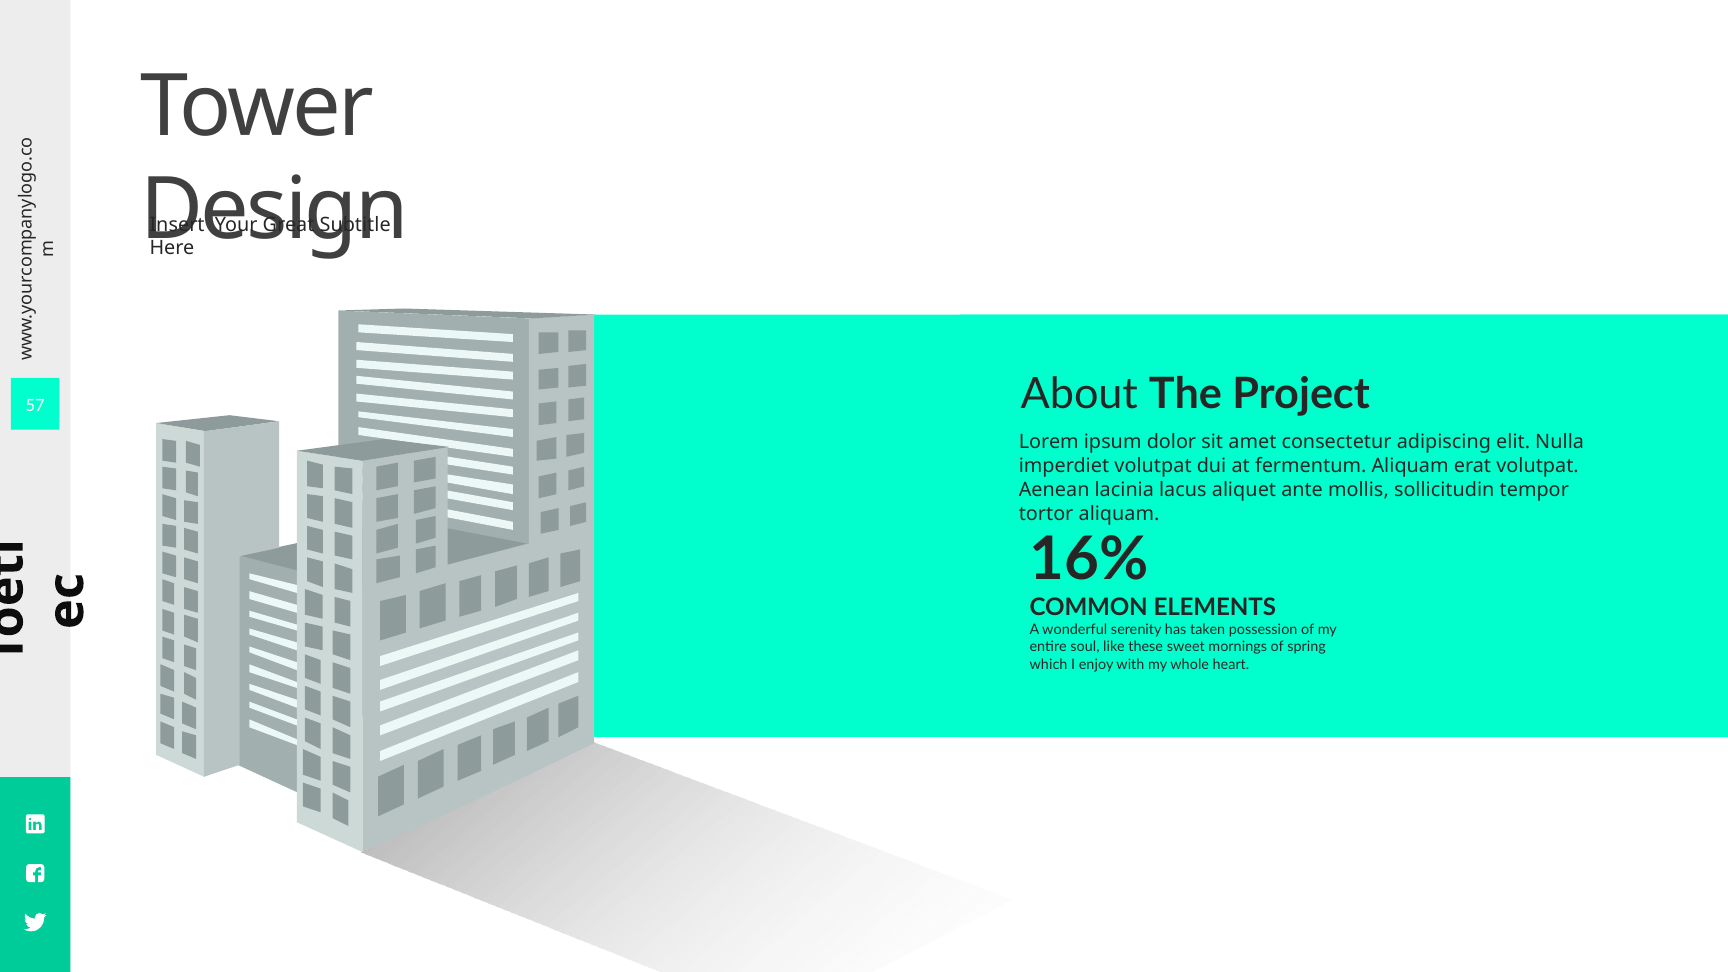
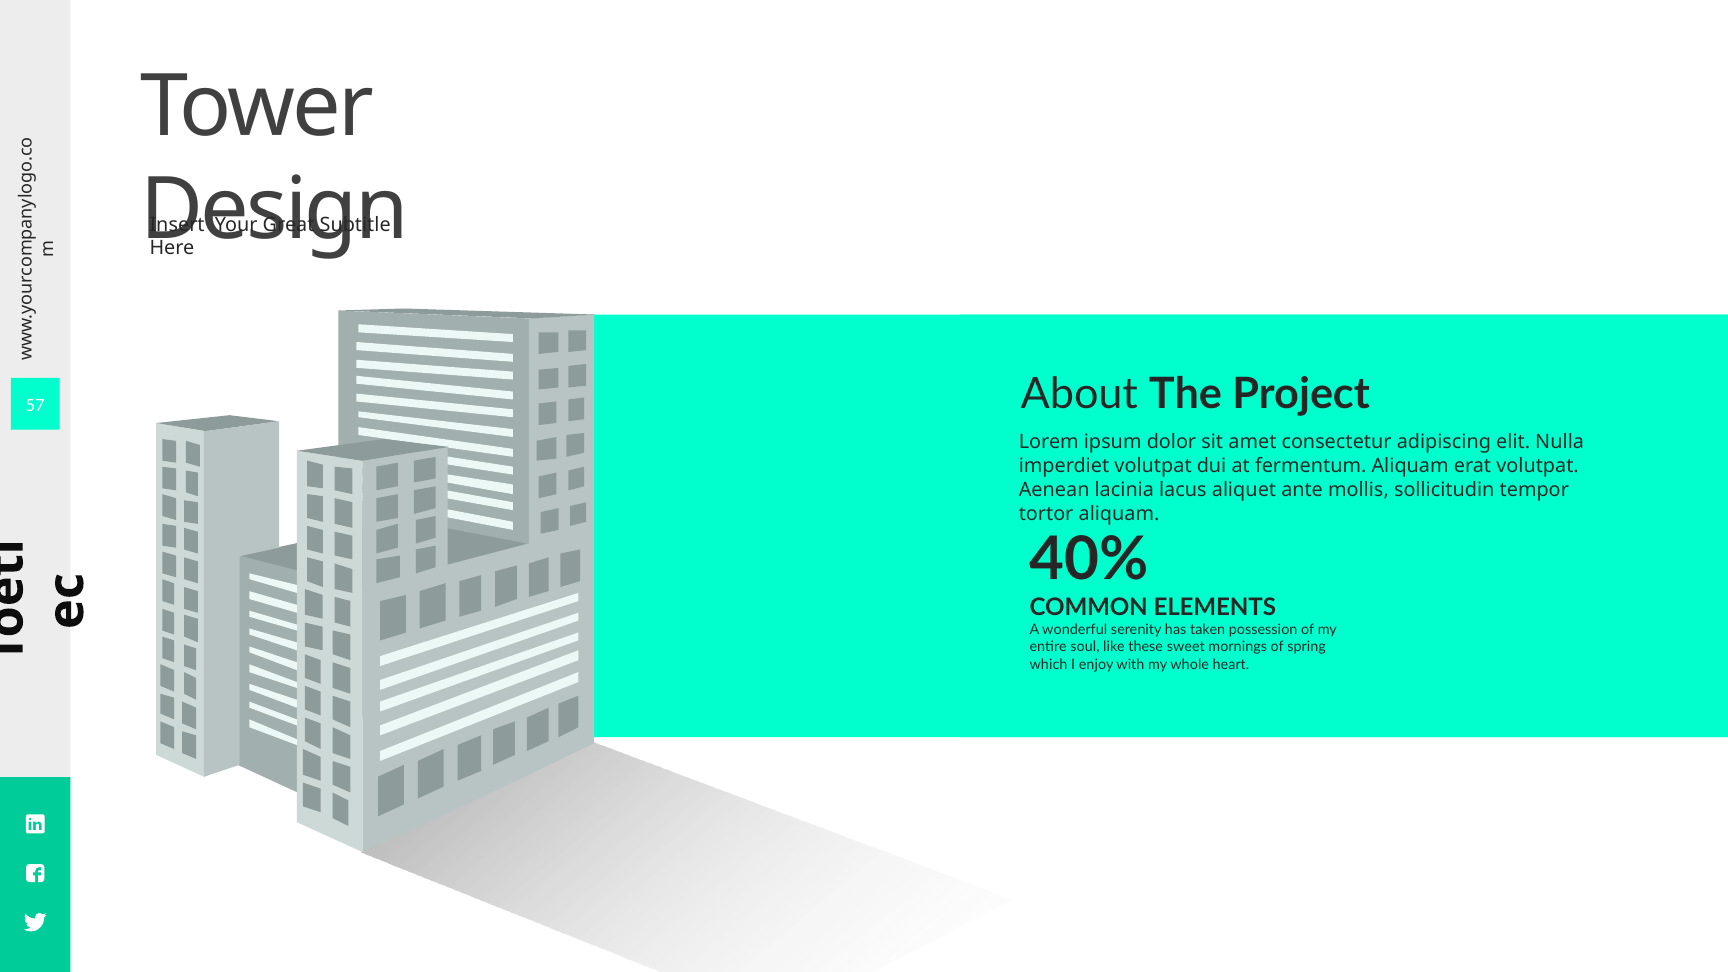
16%: 16% -> 40% (1089, 559)
